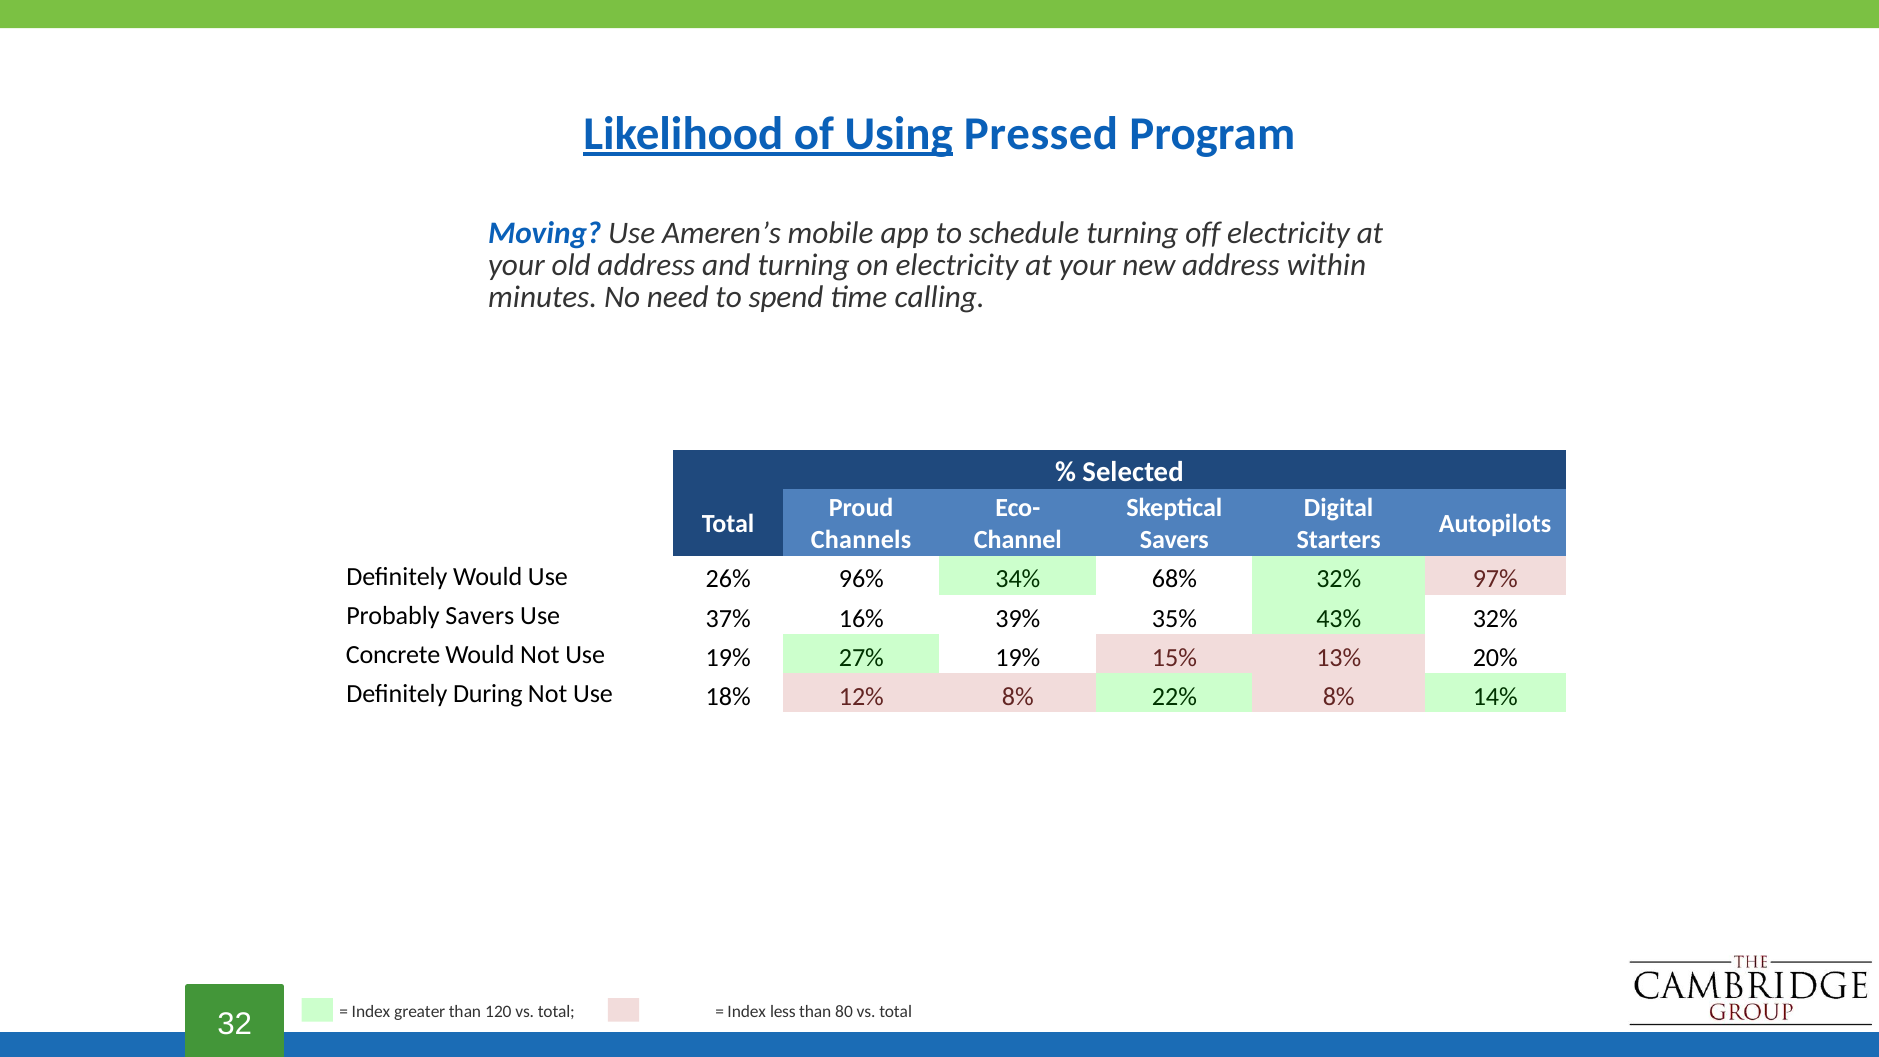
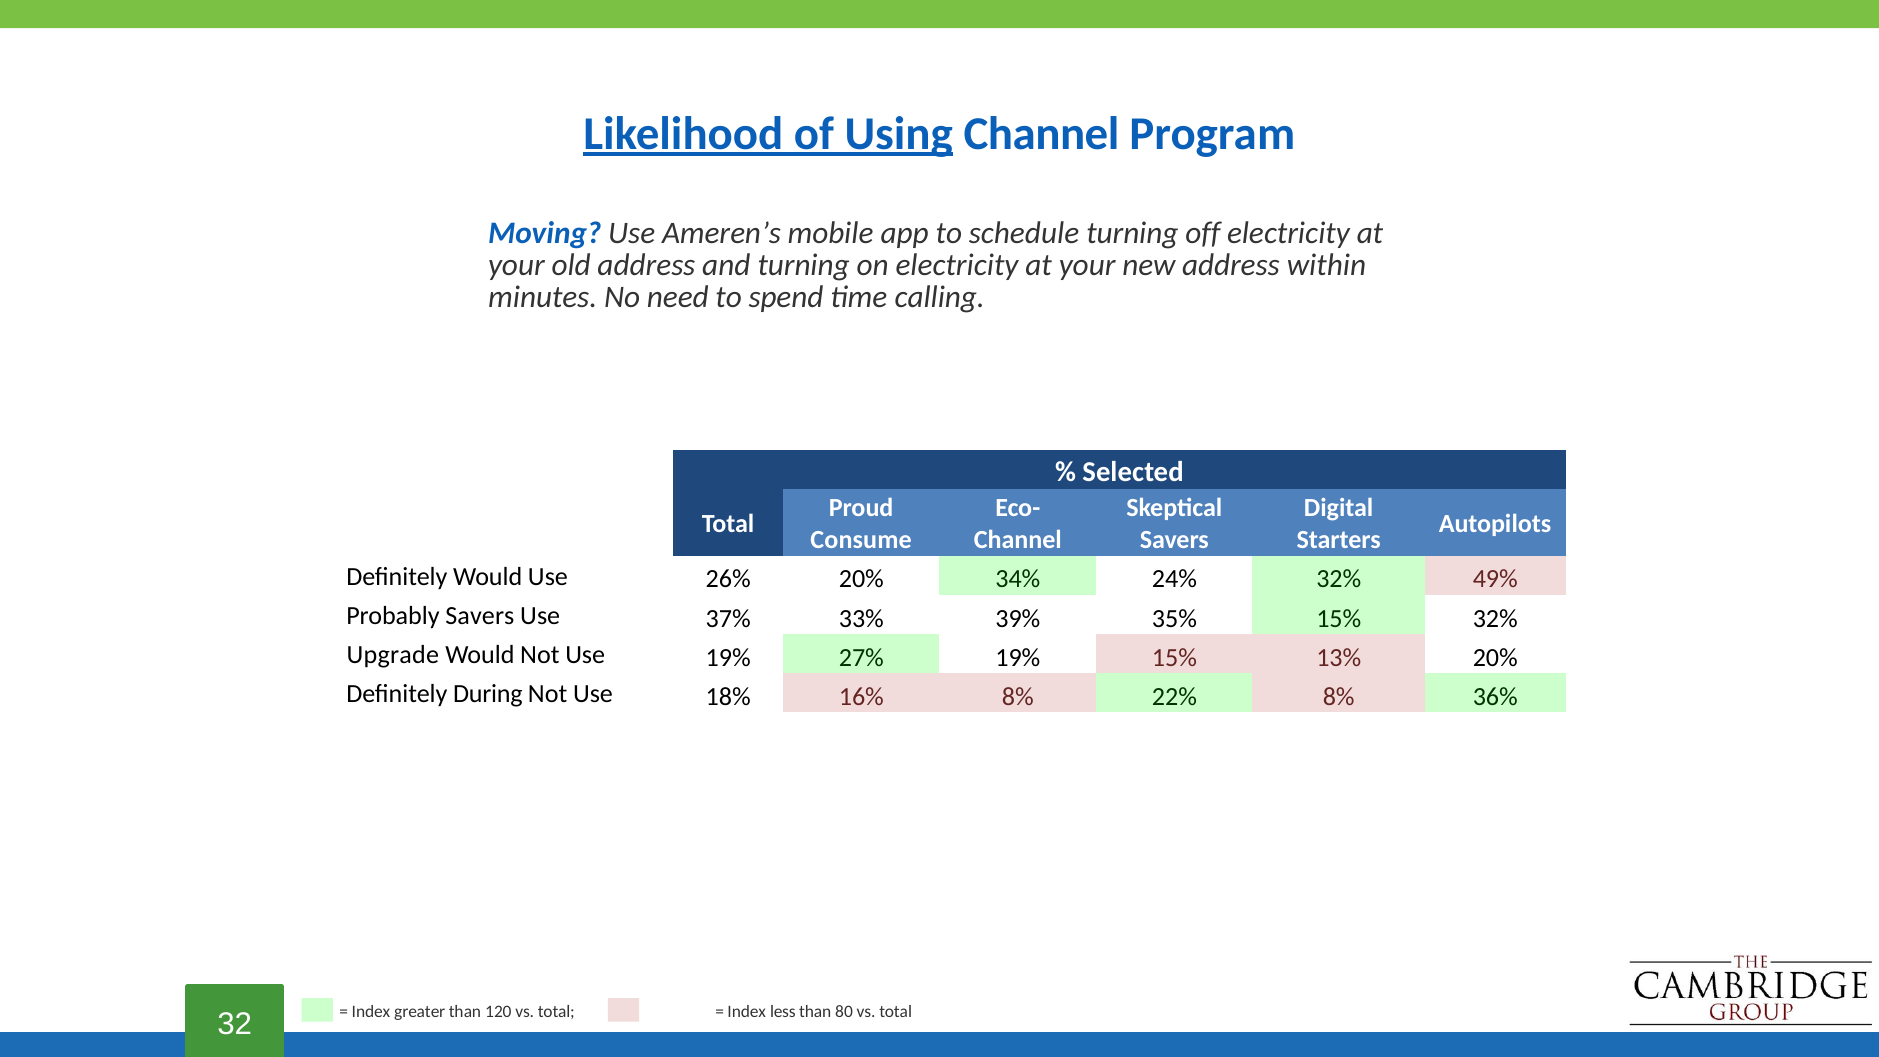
Using Pressed: Pressed -> Channel (1041, 134)
Channels: Channels -> Consume (861, 540)
26% 96%: 96% -> 20% (861, 579)
68%: 68% -> 24% (1174, 579)
97%: 97% -> 49% (1495, 579)
16%: 16% -> 33% (861, 618)
35% 43%: 43% -> 15% (1339, 618)
Concrete: Concrete -> Upgrade (393, 655)
12%: 12% -> 16% (861, 697)
14%: 14% -> 36% (1495, 697)
